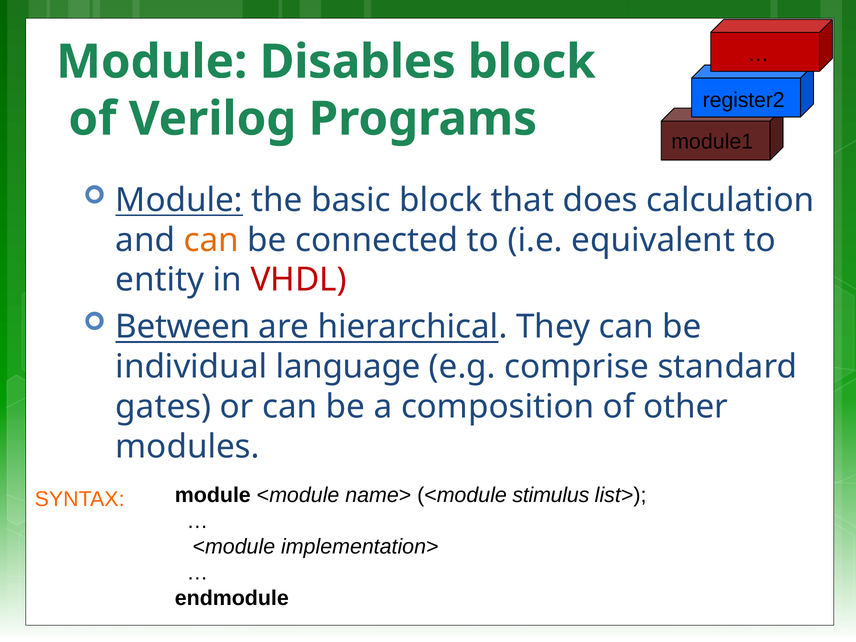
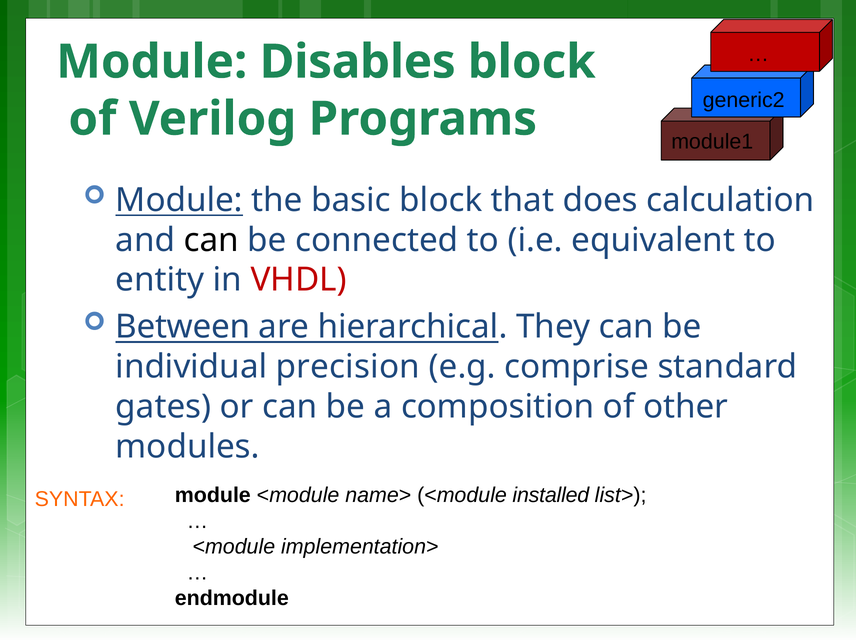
register2: register2 -> generic2 (744, 100)
can colour: orange -> black (211, 240)
language: language -> precision (348, 367)
stimulus: stimulus -> installed (551, 495)
